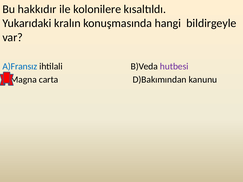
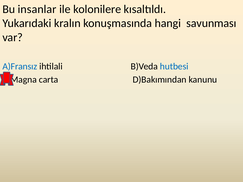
hakkıdır: hakkıdır -> insanlar (37, 9)
bildirgeyle: bildirgeyle -> savunması (211, 23)
hutbesi colour: purple -> blue (174, 66)
